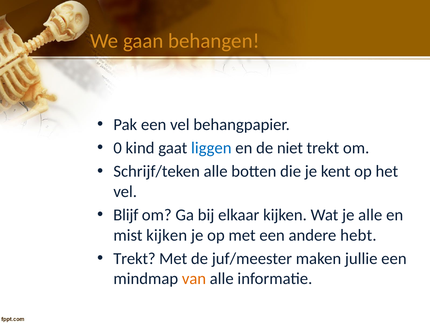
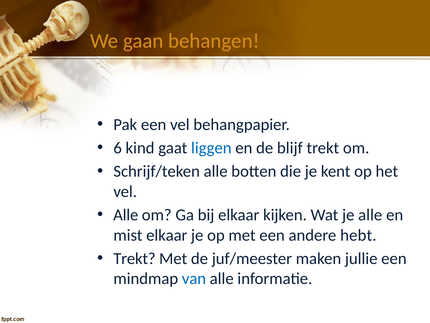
0: 0 -> 6 (118, 148)
niet: niet -> blijf (290, 148)
Blijf: Blijf -> Alle (126, 215)
mist kijken: kijken -> elkaar (167, 235)
van colour: orange -> blue (194, 278)
